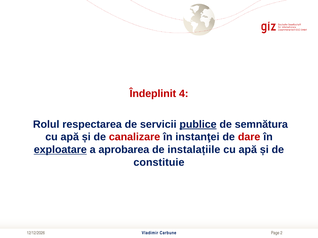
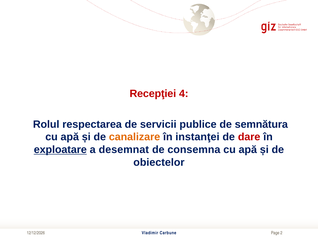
Îndeplinit: Îndeplinit -> Recepţiei (153, 94)
publice underline: present -> none (198, 125)
canalizare colour: red -> orange (135, 137)
aprobarea: aprobarea -> desemnat (124, 150)
instalațiile: instalațiile -> consemna (194, 150)
constituie: constituie -> obiectelor (159, 163)
